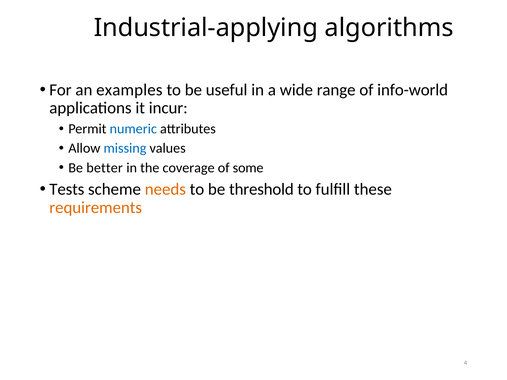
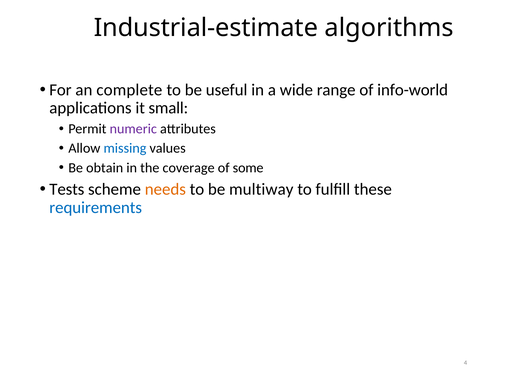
Industrial-applying: Industrial-applying -> Industrial-estimate (206, 28)
examples: examples -> complete (129, 90)
incur: incur -> small (168, 108)
numeric colour: blue -> purple (133, 129)
better: better -> obtain (105, 168)
threshold: threshold -> multiway (261, 189)
requirements colour: orange -> blue (96, 208)
